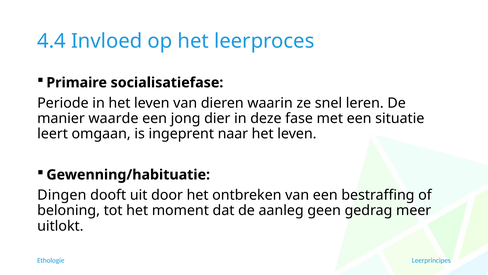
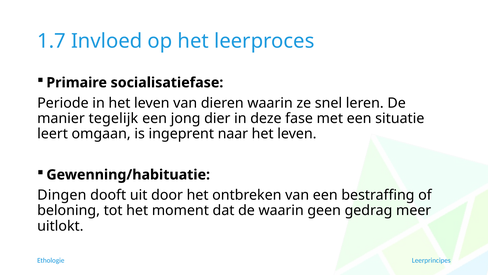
4.4: 4.4 -> 1.7 (52, 41)
waarde: waarde -> tegelijk (113, 118)
de aanleg: aanleg -> waarin (281, 210)
